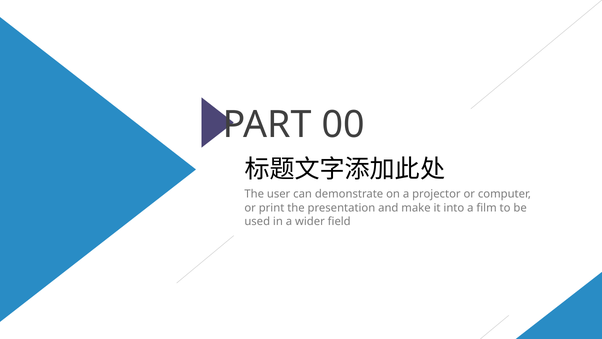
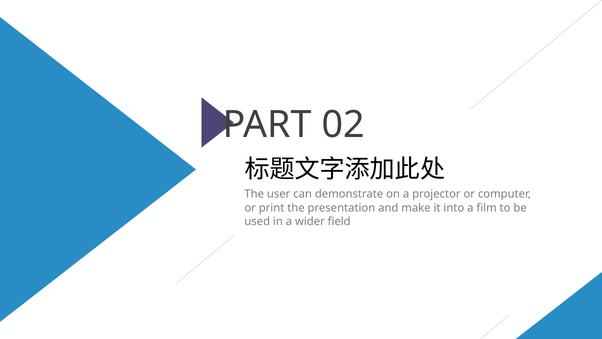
00: 00 -> 02 (343, 125)
